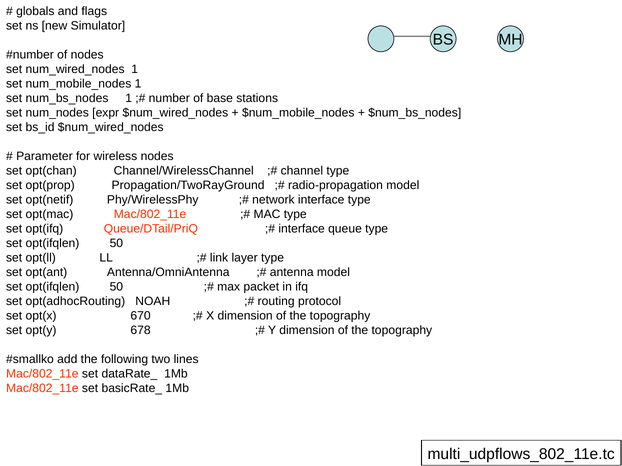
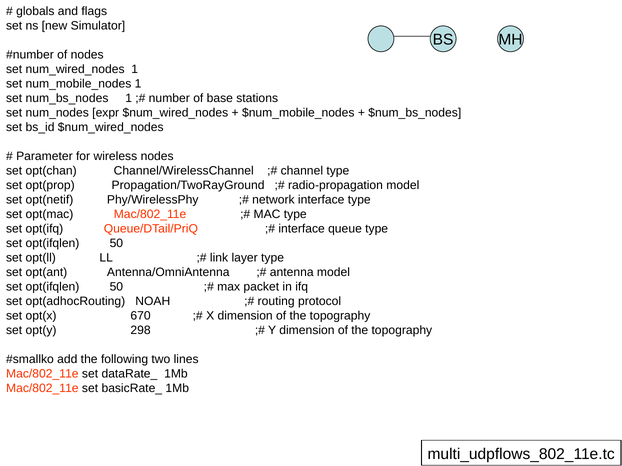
678: 678 -> 298 (141, 331)
